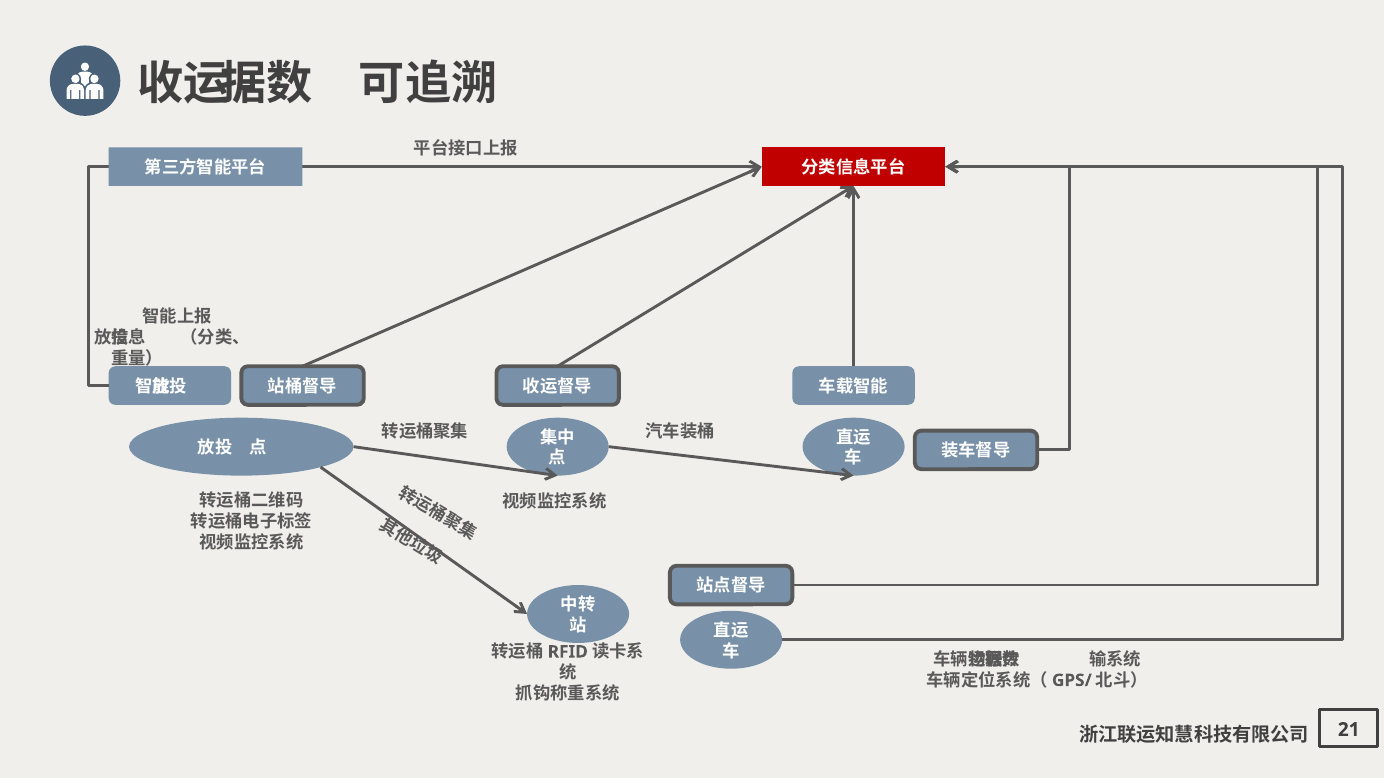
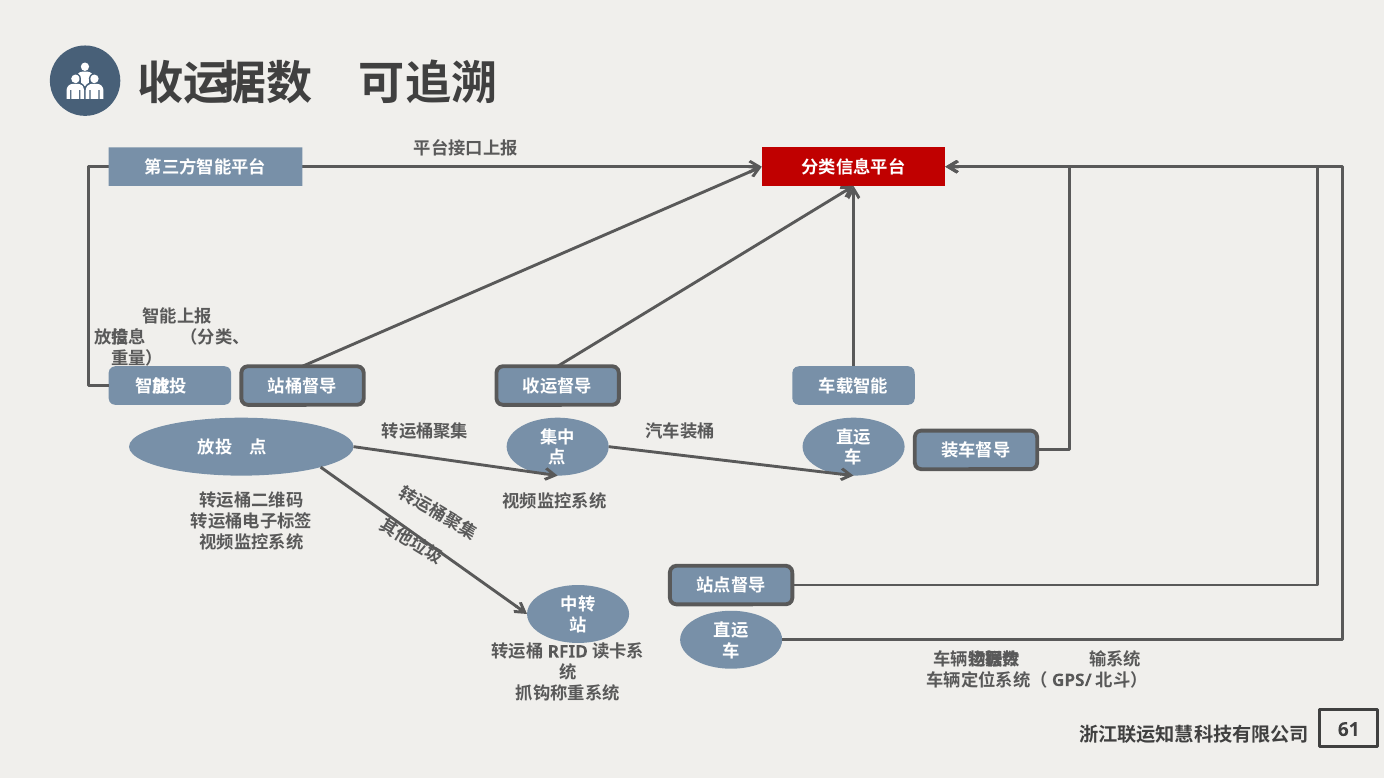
21: 21 -> 61 (1349, 730)
